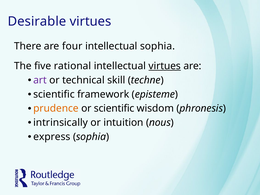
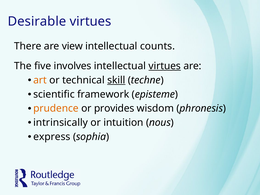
four: four -> view (72, 46)
intellectual sophia: sophia -> counts (158, 46)
rational: rational -> involves (73, 66)
art colour: purple -> orange (40, 80)
skill underline: none -> present (116, 80)
or scientific: scientific -> provides (114, 108)
